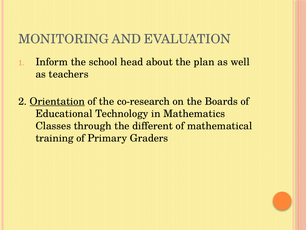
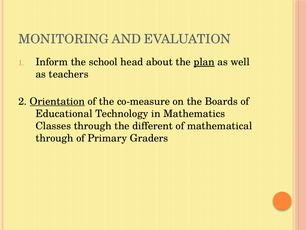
plan underline: none -> present (204, 62)
co-research: co-research -> co-measure (143, 101)
training: training -> through (54, 138)
